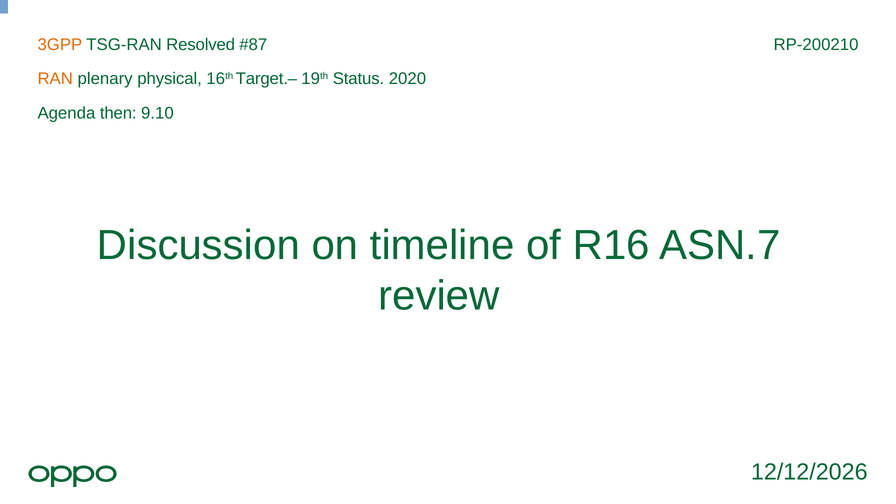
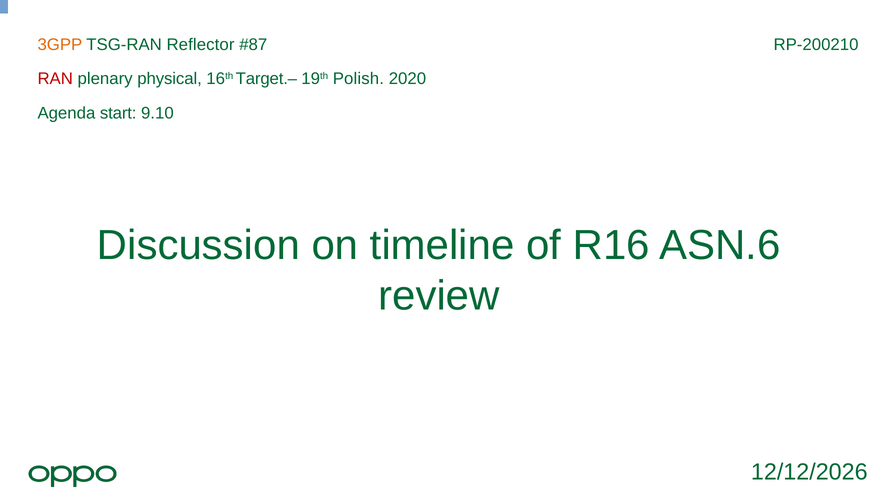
Resolved: Resolved -> Reflector (201, 45)
RAN colour: orange -> red (55, 79)
Status: Status -> Polish (358, 79)
then: then -> start (118, 113)
ASN.7: ASN.7 -> ASN.6 (720, 245)
